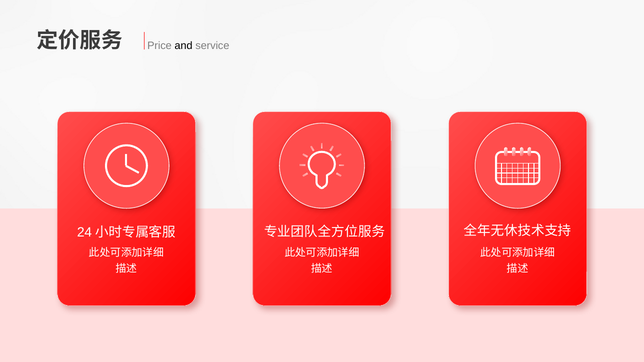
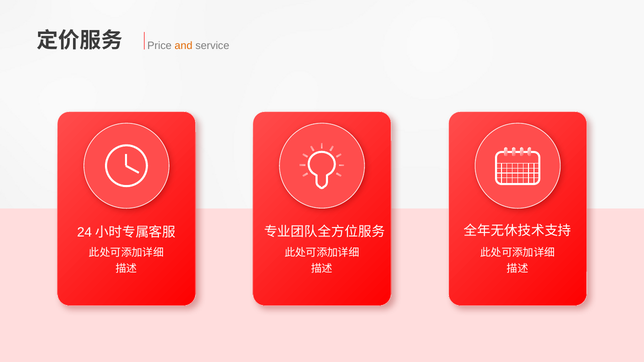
and colour: black -> orange (184, 46)
